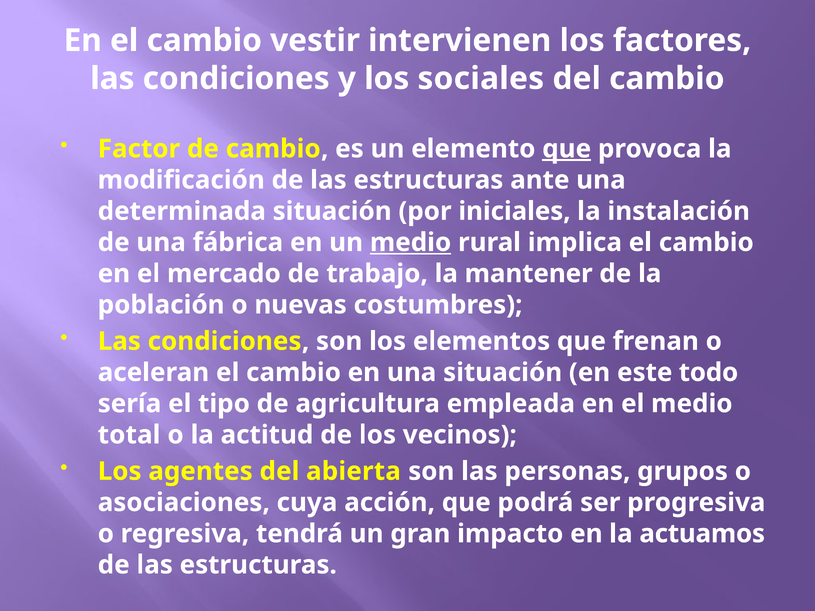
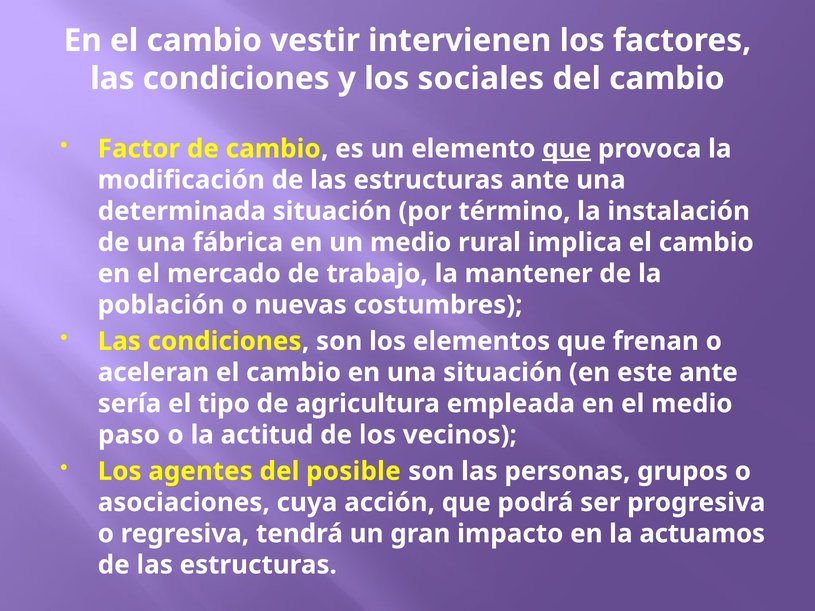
iniciales: iniciales -> término (514, 211)
medio underline: present -> none (411, 243)
este todo: todo -> ante (708, 373)
total: total -> paso (129, 435)
abierta: abierta -> posible (353, 471)
